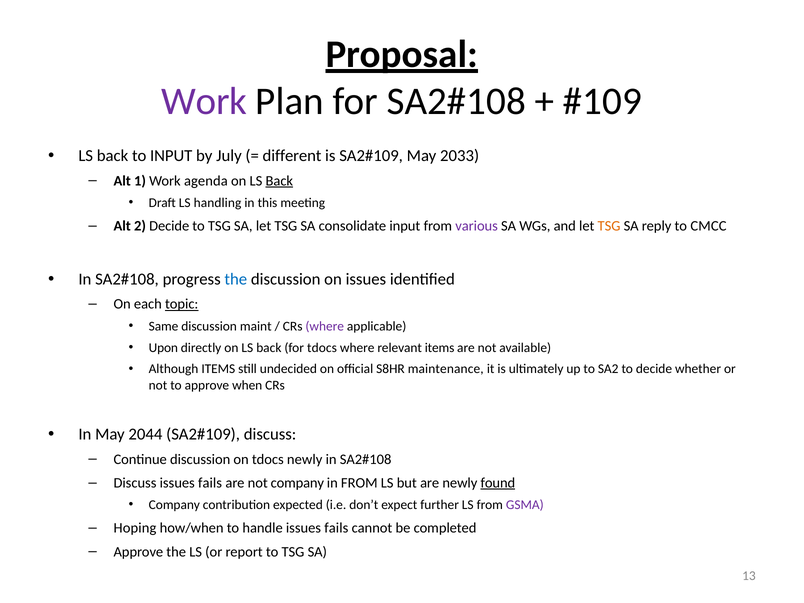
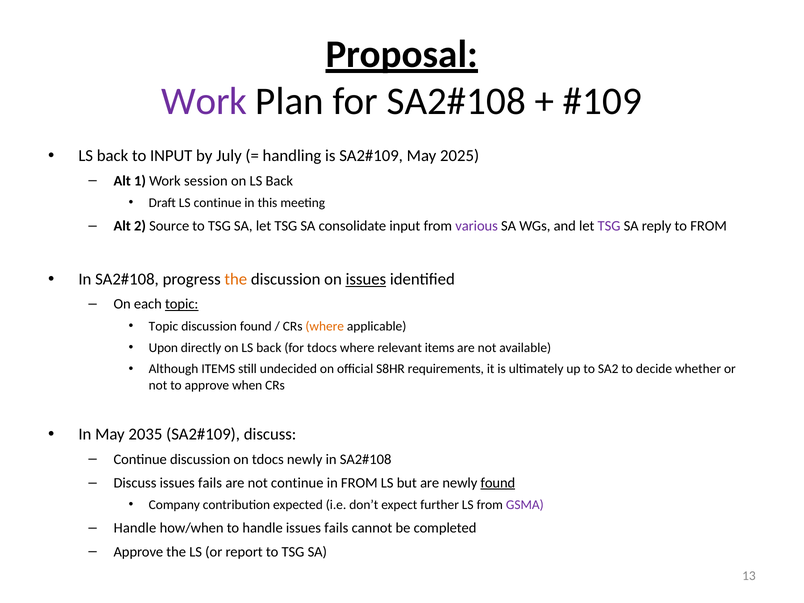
different: different -> handling (292, 156)
2033: 2033 -> 2025 (460, 156)
agenda: agenda -> session (206, 181)
Back underline: present -> none (279, 181)
LS handling: handling -> continue (218, 203)
2 Decide: Decide -> Source (169, 226)
TSG colour: orange -> purple (609, 226)
to CMCC: CMCC -> FROM (709, 226)
the colour: blue -> orange (236, 279)
issues underline: none -> present (366, 279)
Same: Same -> Topic (163, 326)
discussion maint: maint -> found (256, 326)
where colour: purple -> orange (325, 326)
maintenance: maintenance -> requirements (446, 369)
2044: 2044 -> 2035 (145, 434)
not company: company -> continue (297, 483)
Hoping: Hoping -> Handle (135, 528)
